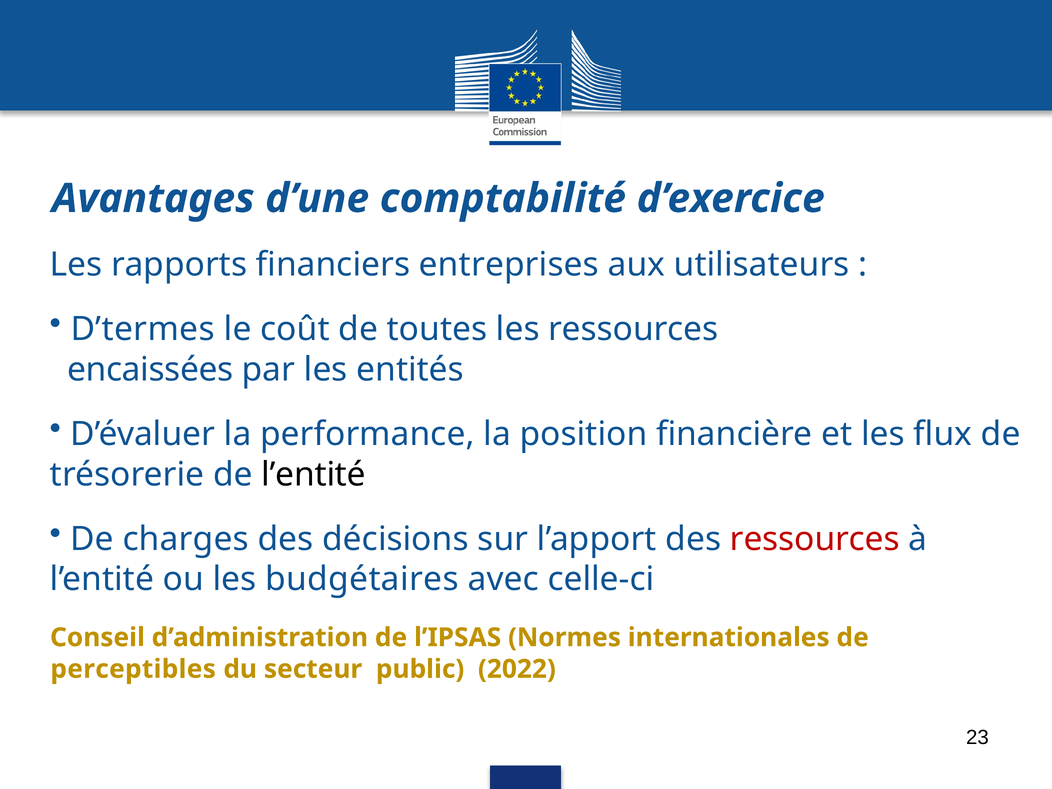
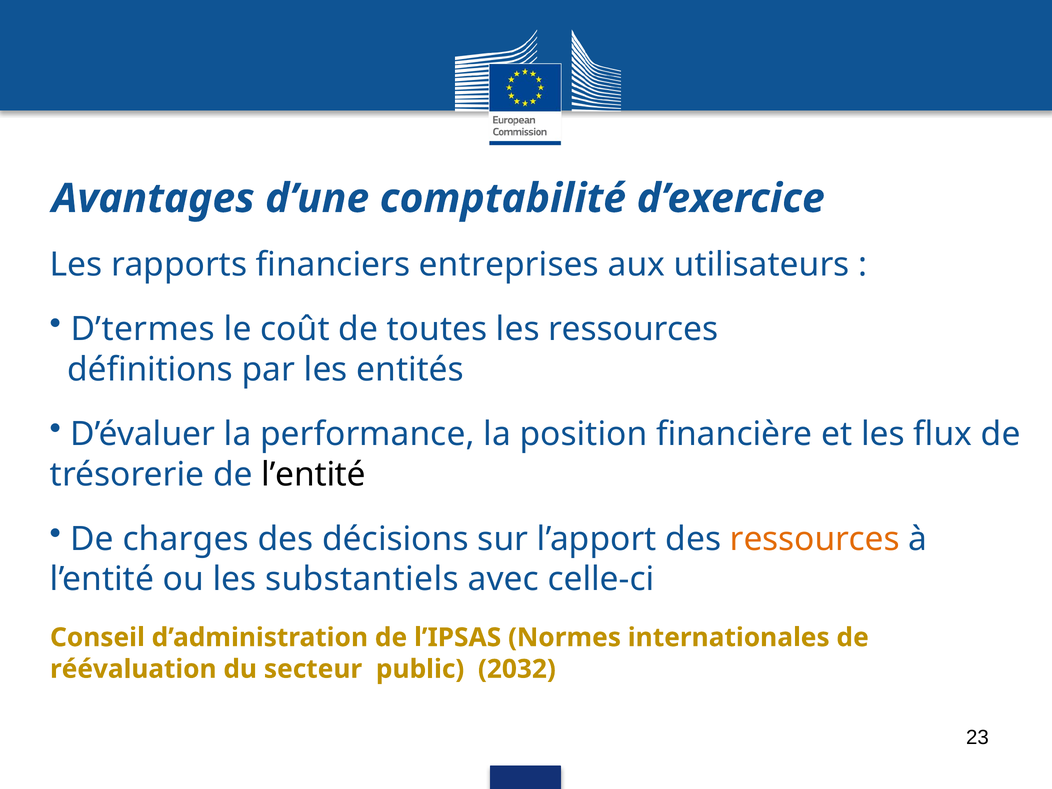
encaissées: encaissées -> définitions (150, 370)
ressources colour: red -> orange (815, 539)
budgétaires: budgétaires -> substantiels (362, 579)
perceptibles: perceptibles -> réévaluation (133, 669)
2022: 2022 -> 2032 (517, 669)
